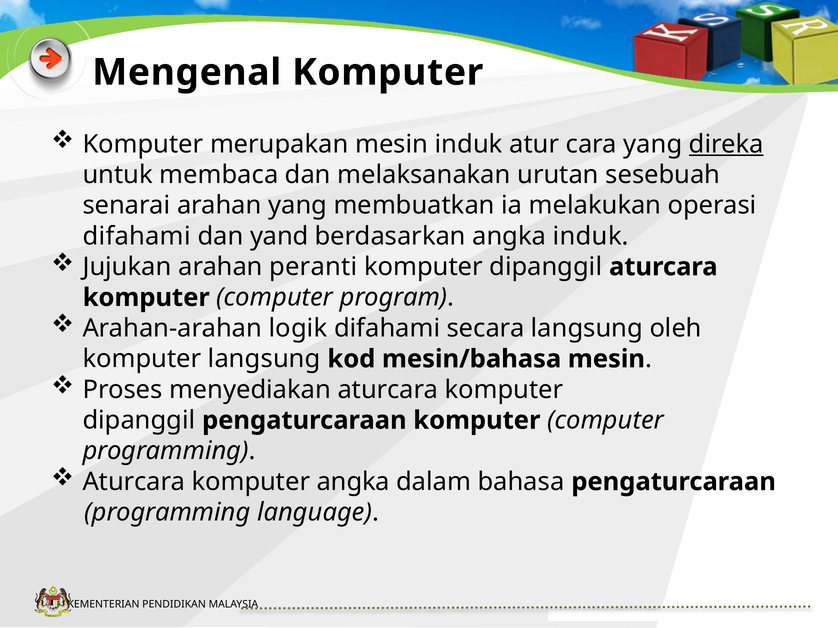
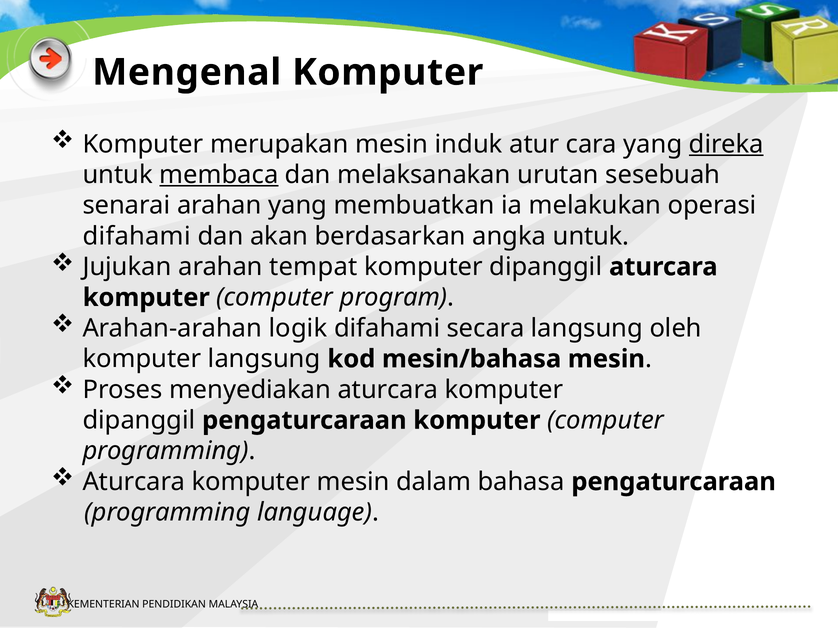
membaca underline: none -> present (219, 175)
yand: yand -> akan (279, 236)
angka induk: induk -> untuk (591, 236)
peranti: peranti -> tempat (313, 267)
komputer angka: angka -> mesin (353, 482)
